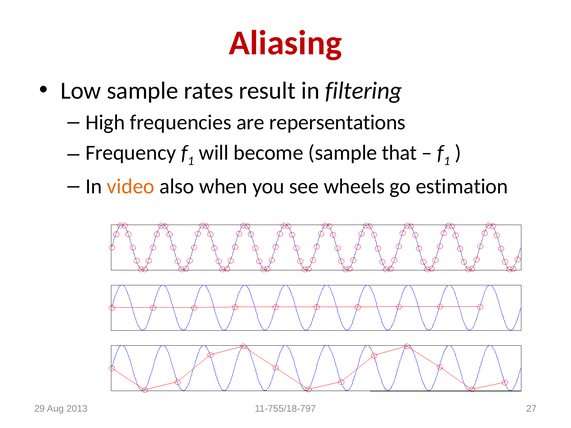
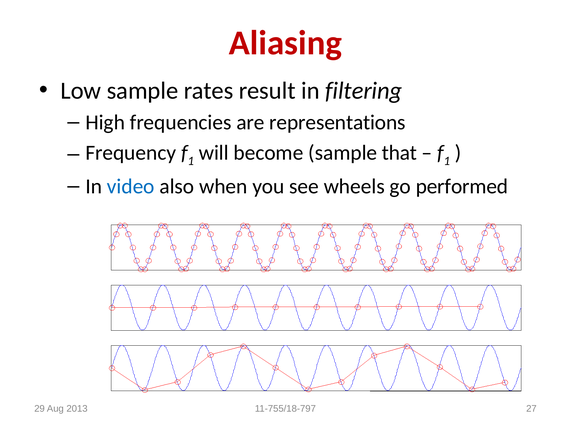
repersentations: repersentations -> representations (337, 123)
video colour: orange -> blue (131, 187)
estimation: estimation -> performed (462, 187)
